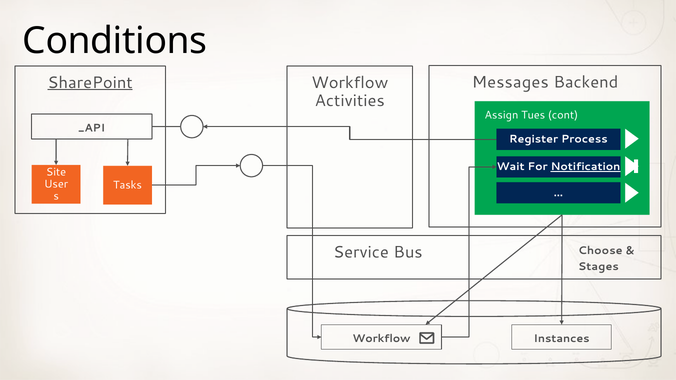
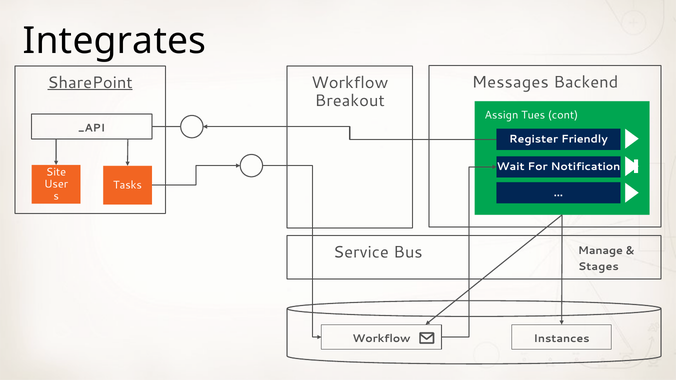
Conditions: Conditions -> Integrates (115, 41)
Activities: Activities -> Breakout (350, 101)
Process: Process -> Friendly (584, 139)
Notification underline: present -> none (585, 167)
Choose: Choose -> Manage (600, 251)
